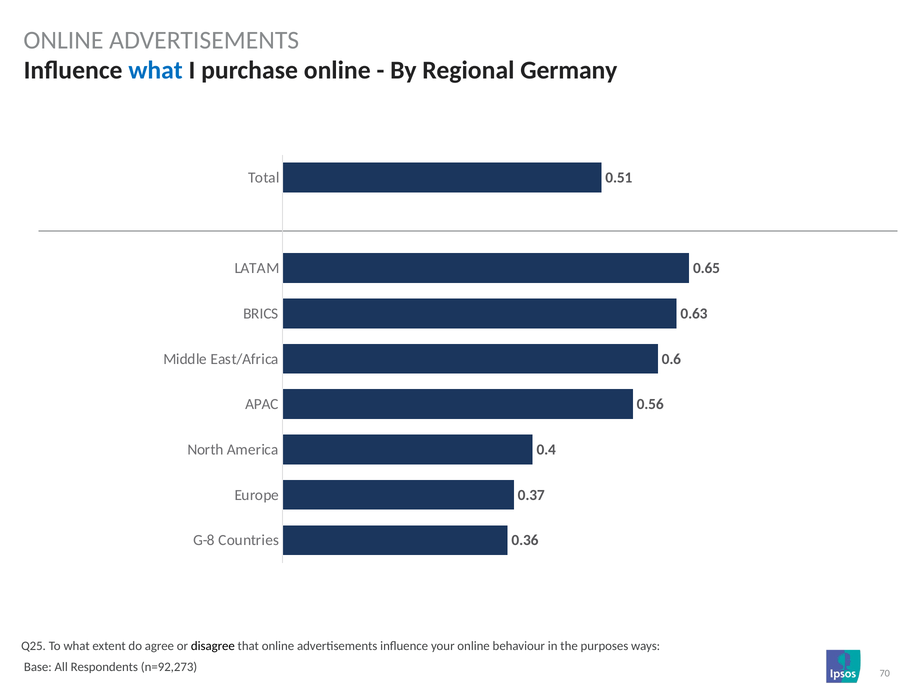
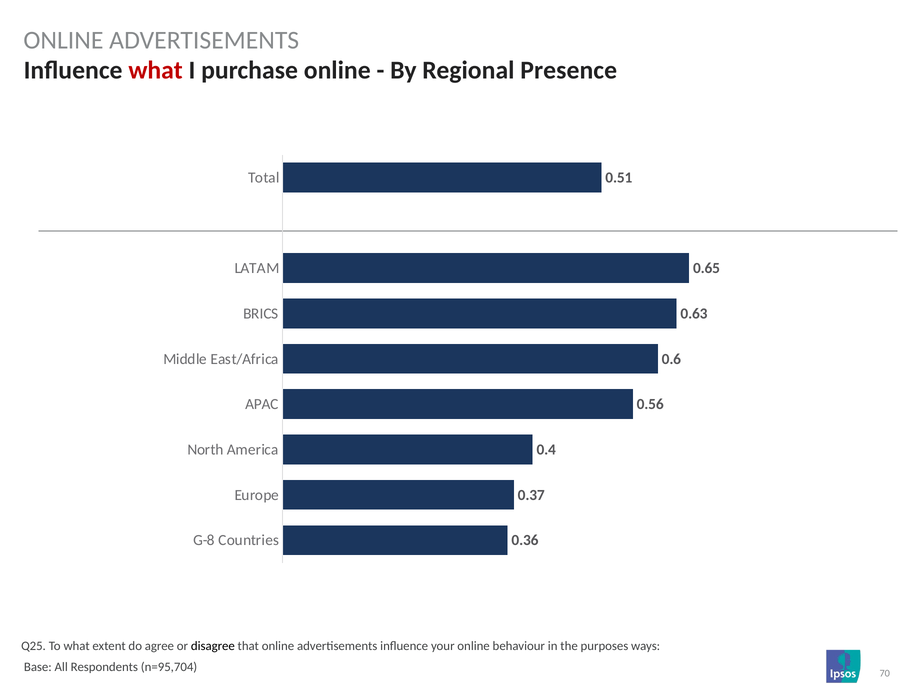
what colour: blue -> red (156, 70)
Germany: Germany -> Presence (569, 70)
n=92,273: n=92,273 -> n=95,704 (169, 667)
